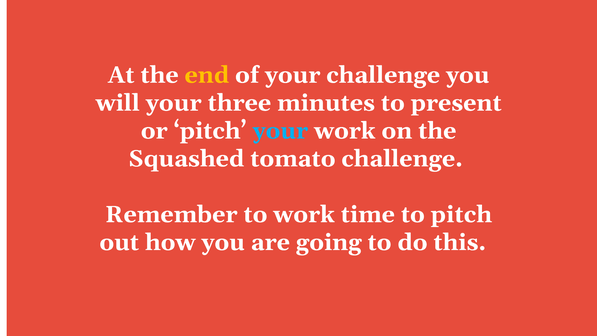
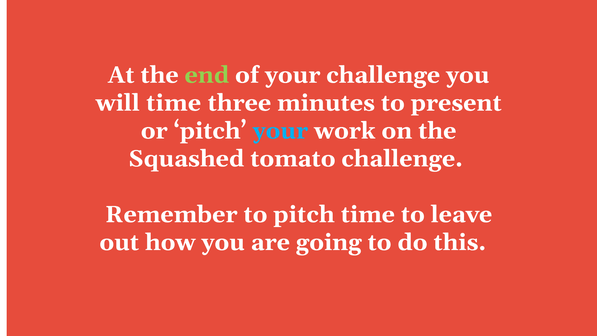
end colour: yellow -> light green (207, 75)
will your: your -> time (174, 103)
to work: work -> pitch (304, 214)
to pitch: pitch -> leave (461, 214)
